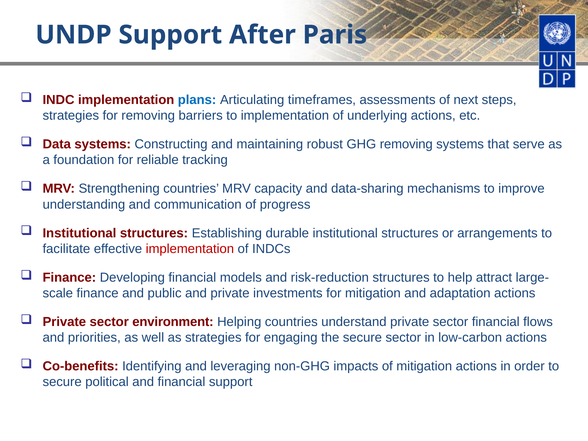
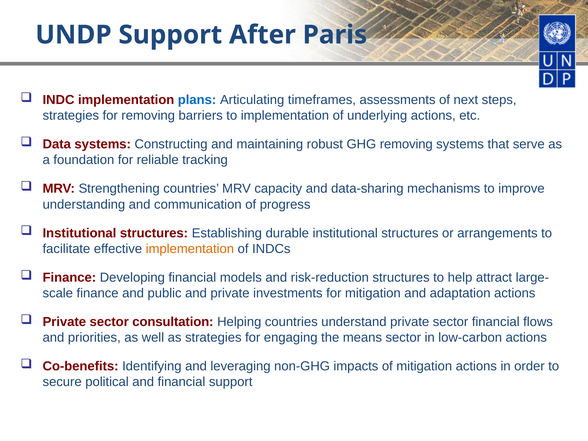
implementation colour: red -> orange (190, 249)
environment: environment -> consultation (173, 322)
the secure: secure -> means (362, 338)
